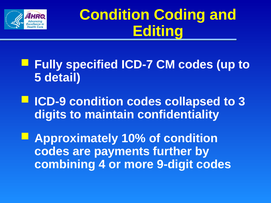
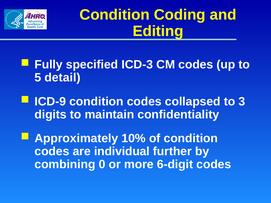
ICD-7: ICD-7 -> ICD-3 (137, 65)
payments: payments -> individual (122, 152)
4: 4 -> 0 (102, 165)
9-digit: 9-digit -> 6-digit (175, 165)
